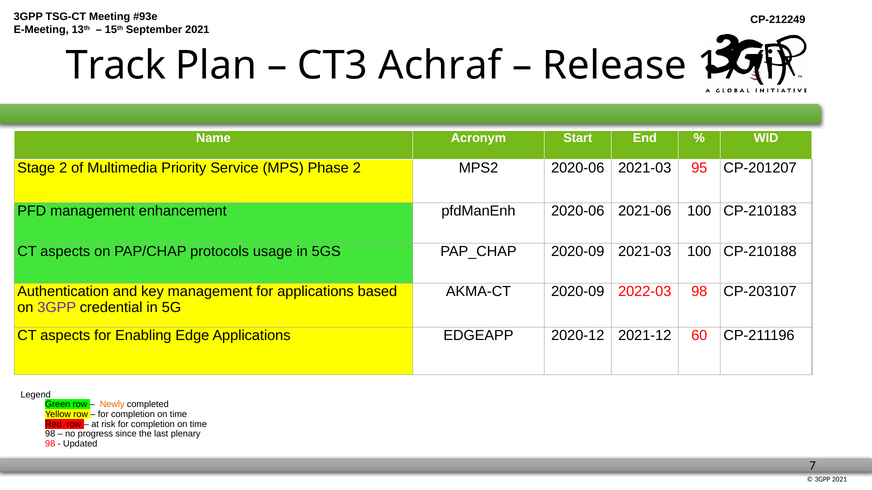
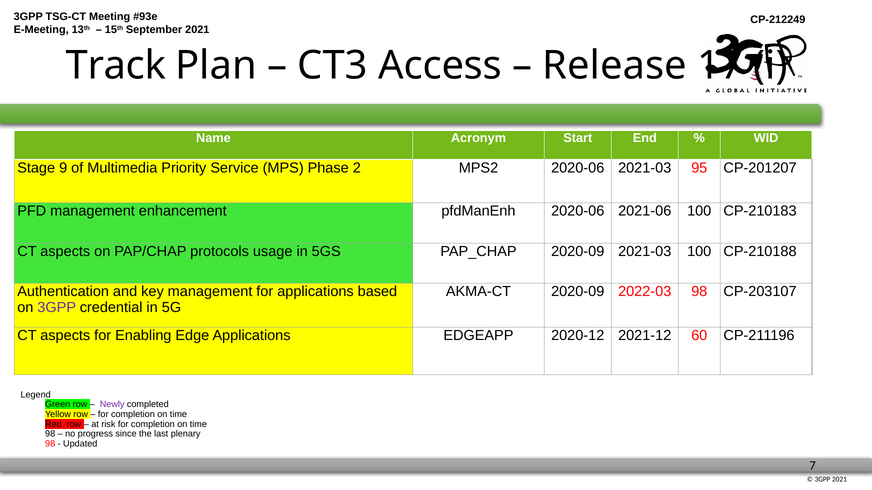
Achraf: Achraf -> Access (440, 66)
Stage 2: 2 -> 9 (63, 168)
Newly colour: orange -> purple (112, 405)
